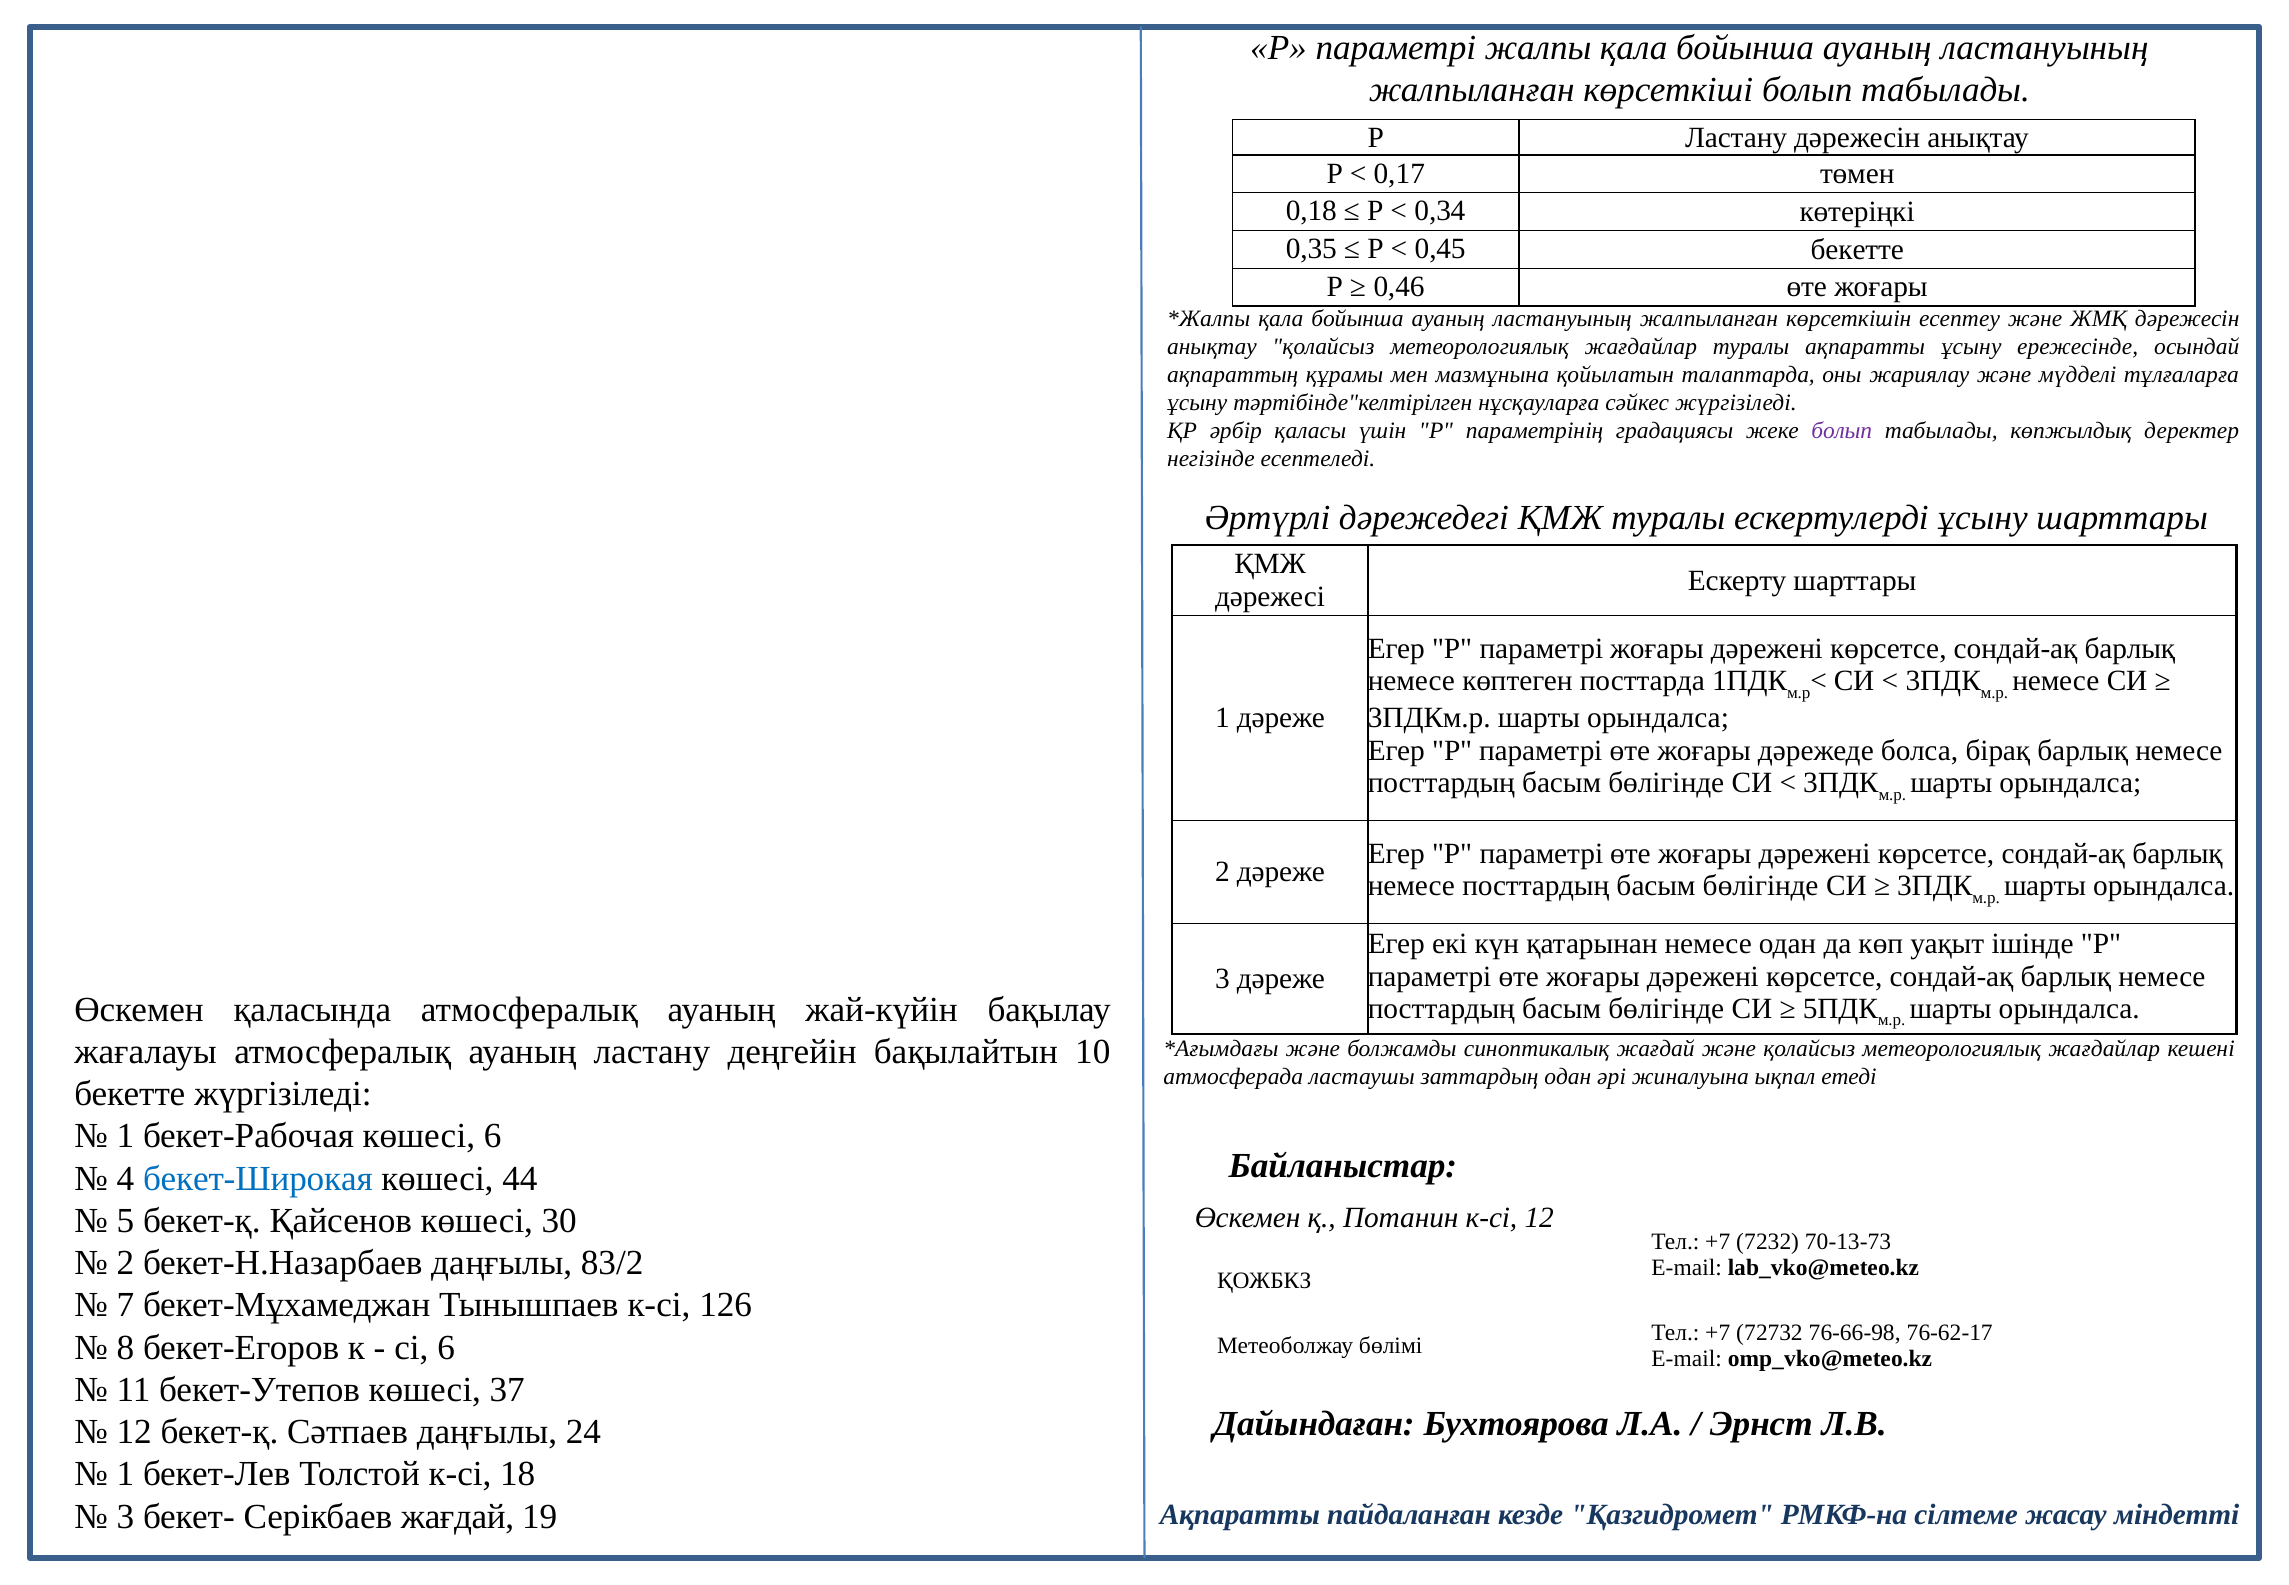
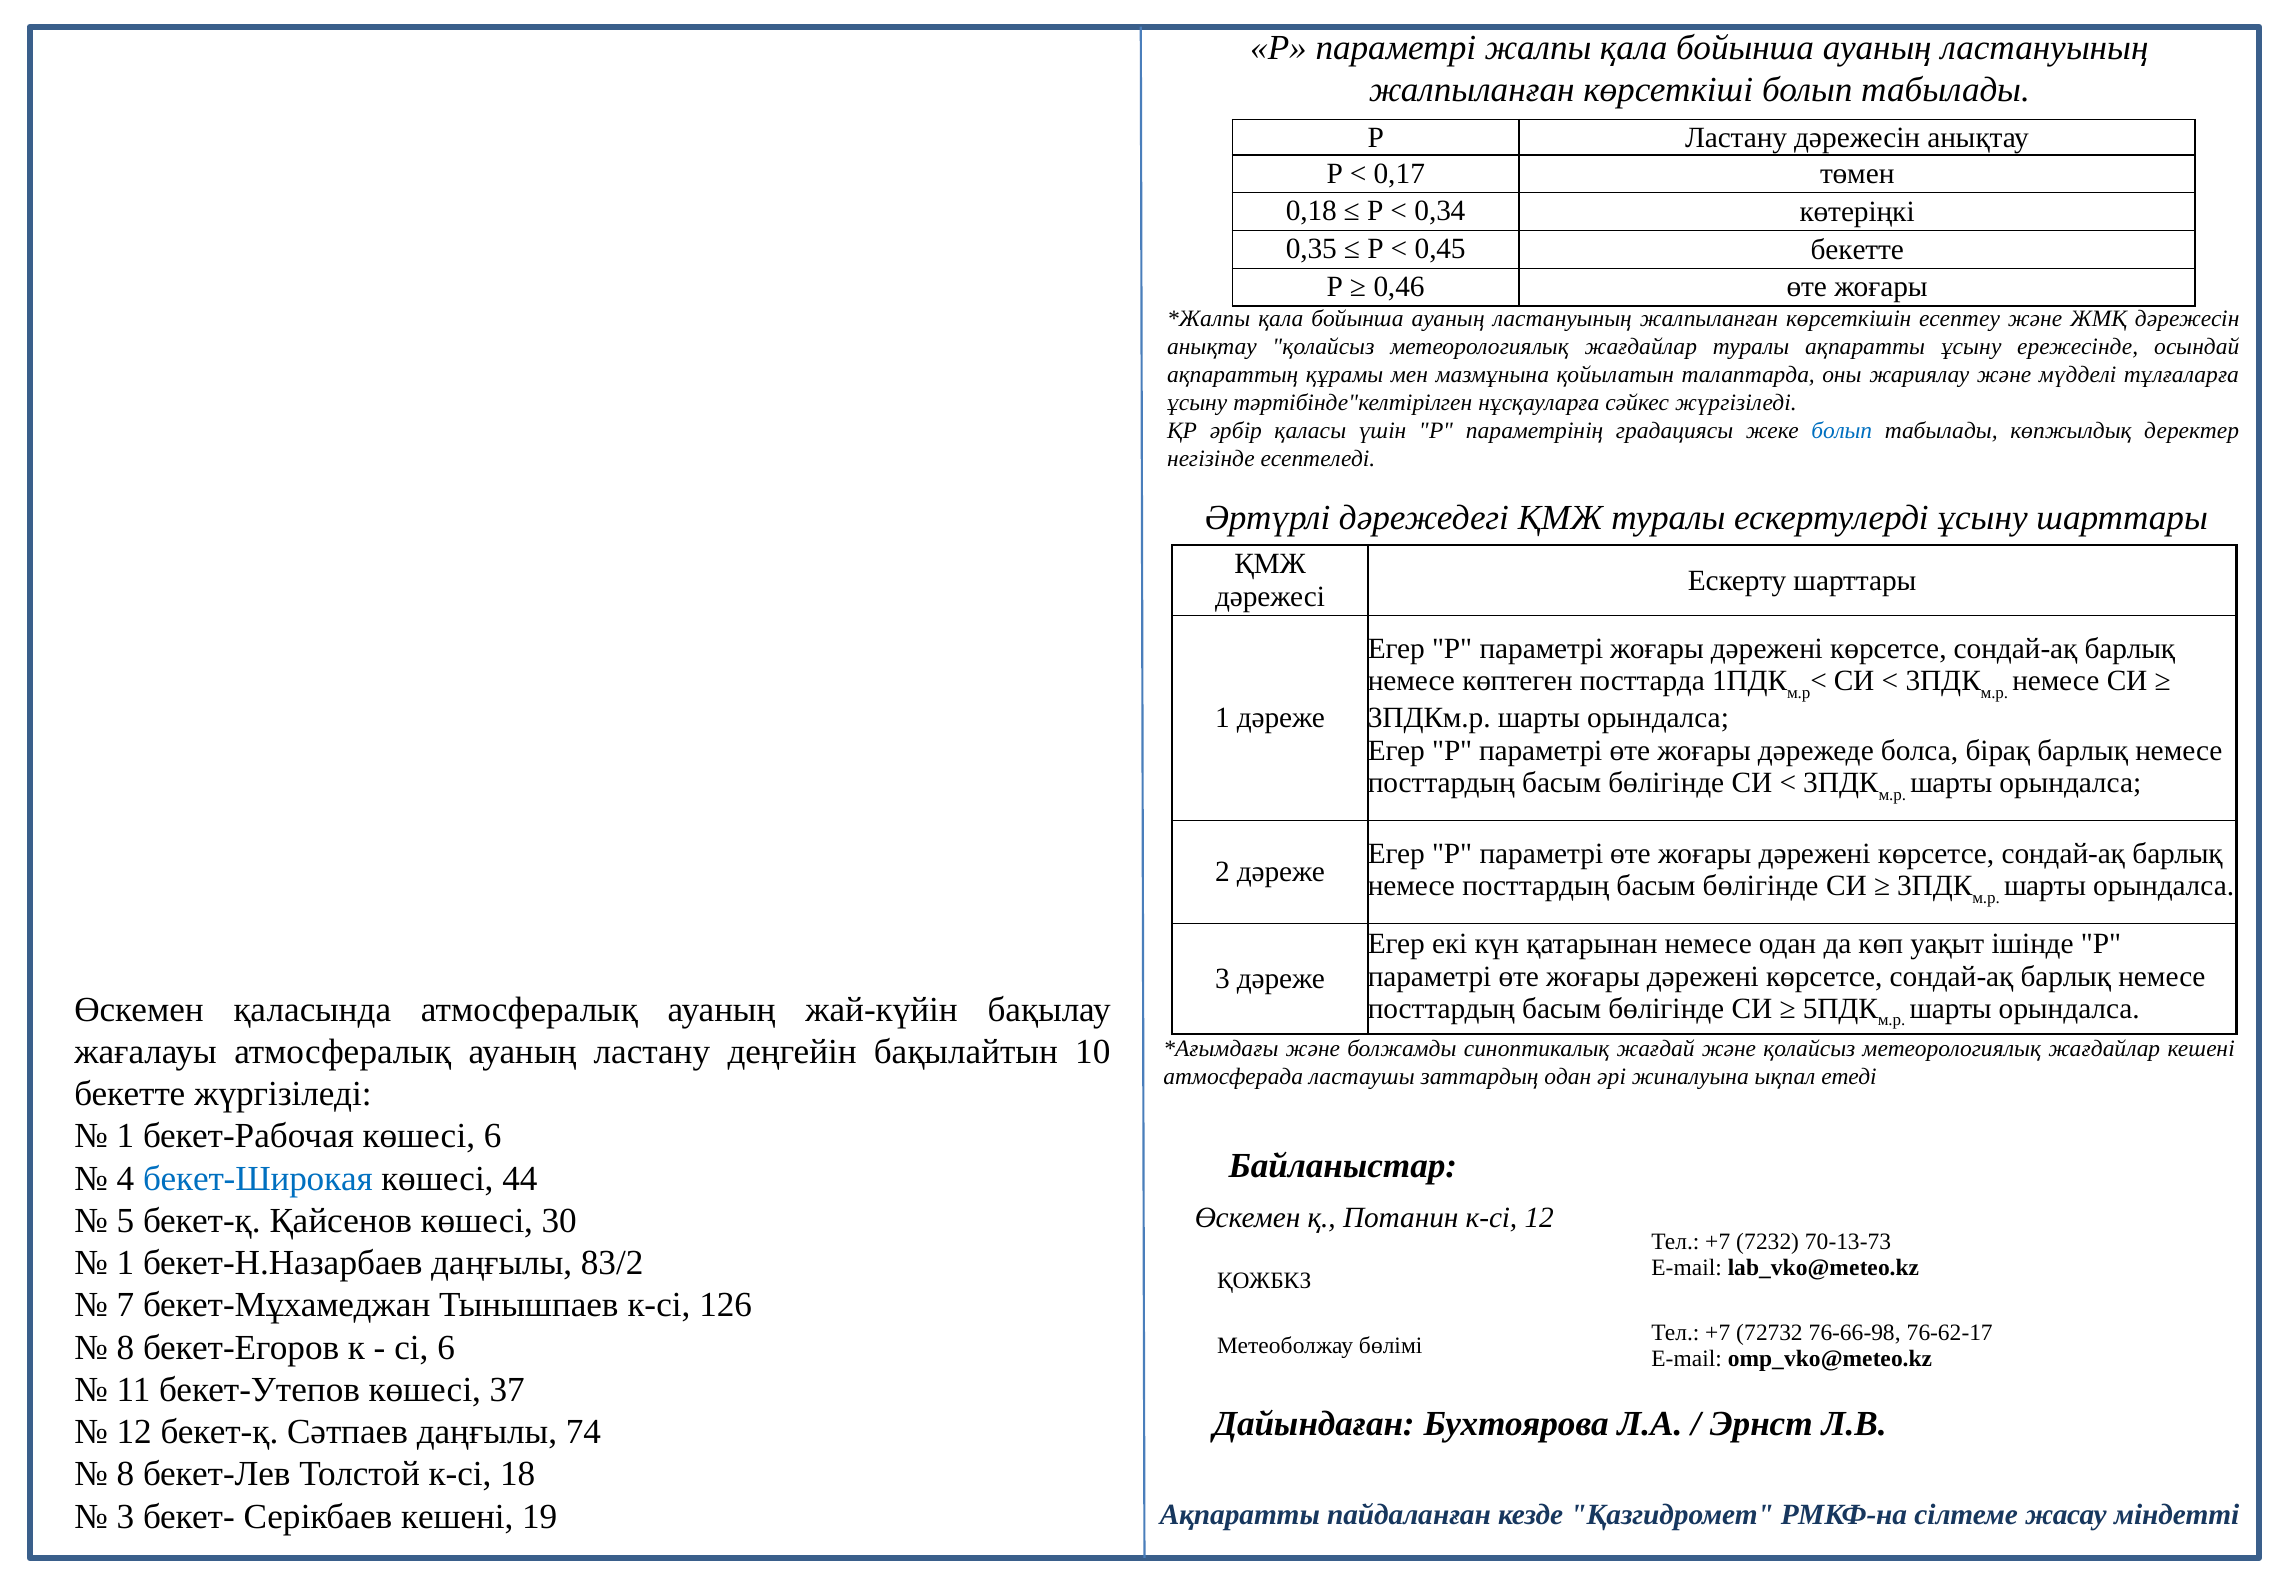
болып colour: purple -> blue (1842, 431)
2: 2 -> 1 (125, 1263)
24: 24 -> 74 (583, 1432)
1: 1 -> 8 (125, 1474)
Серікбаев жағдай: жағдай -> кешені (457, 1516)
